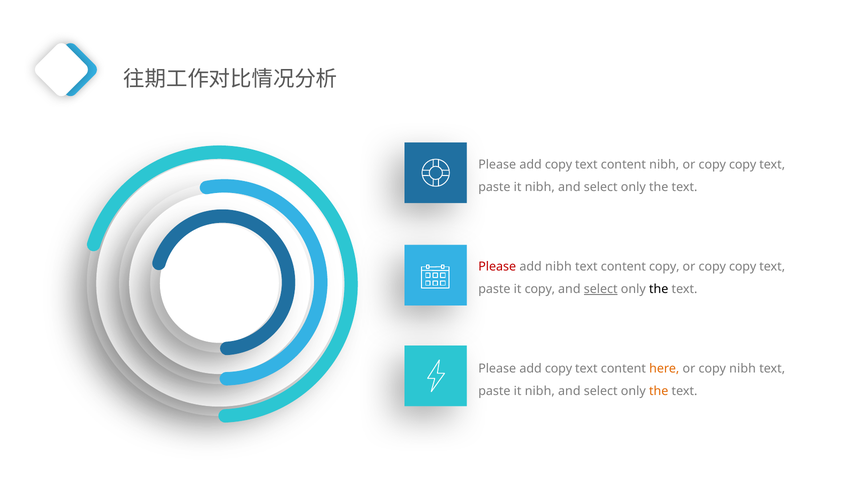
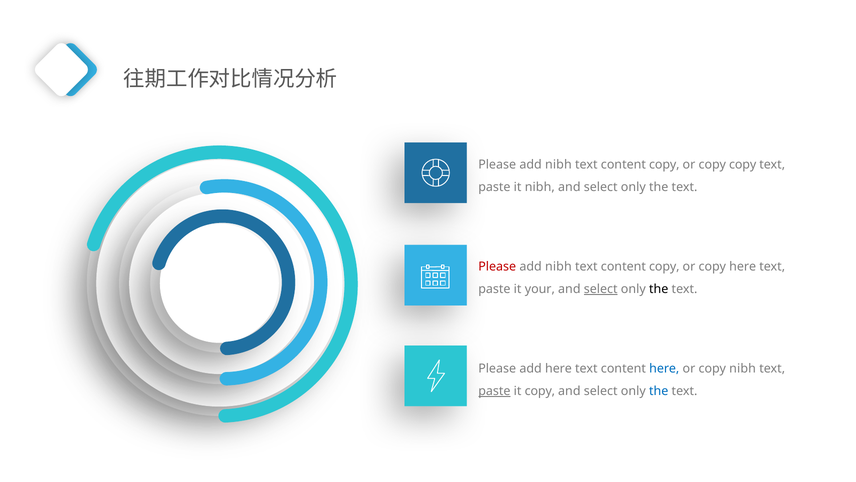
copy: copy -> nibh (558, 164)
nibh: nibh -> copy (664, 164)
copy: copy -> here (743, 266)
it copy: copy -> your (540, 289)
copy: copy -> here (558, 368)
here colour: orange -> blue (664, 368)
paste underline: none -> present (494, 391)
nibh: nibh -> copy (540, 391)
the colour: orange -> blue (659, 391)
